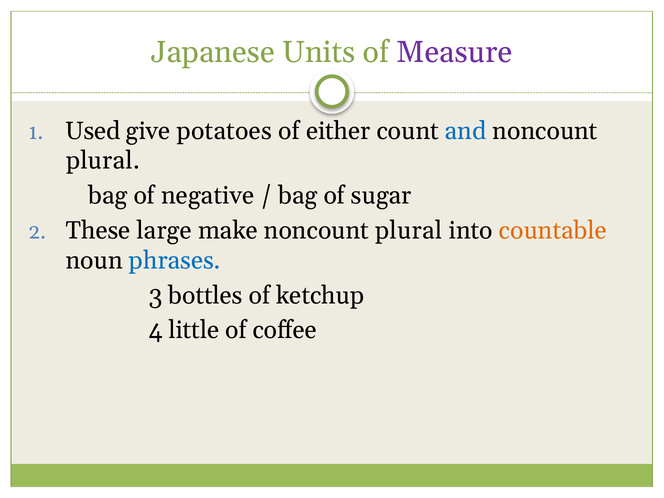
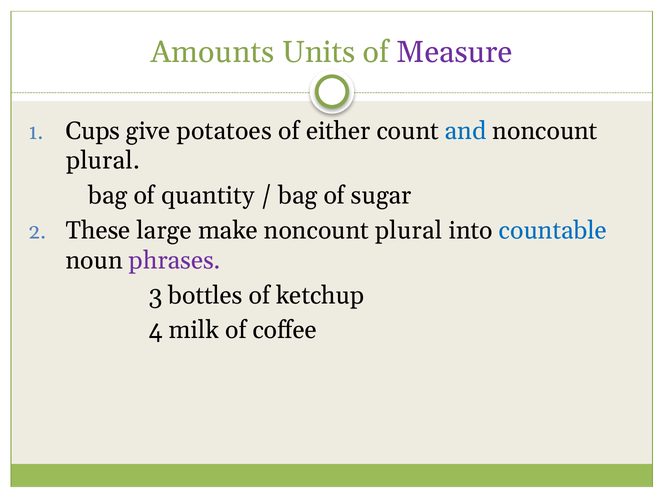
Japanese: Japanese -> Amounts (213, 52)
Used: Used -> Cups (93, 131)
negative: negative -> quantity (208, 196)
countable colour: orange -> blue (553, 231)
phrases colour: blue -> purple (175, 260)
little: little -> milk (194, 330)
